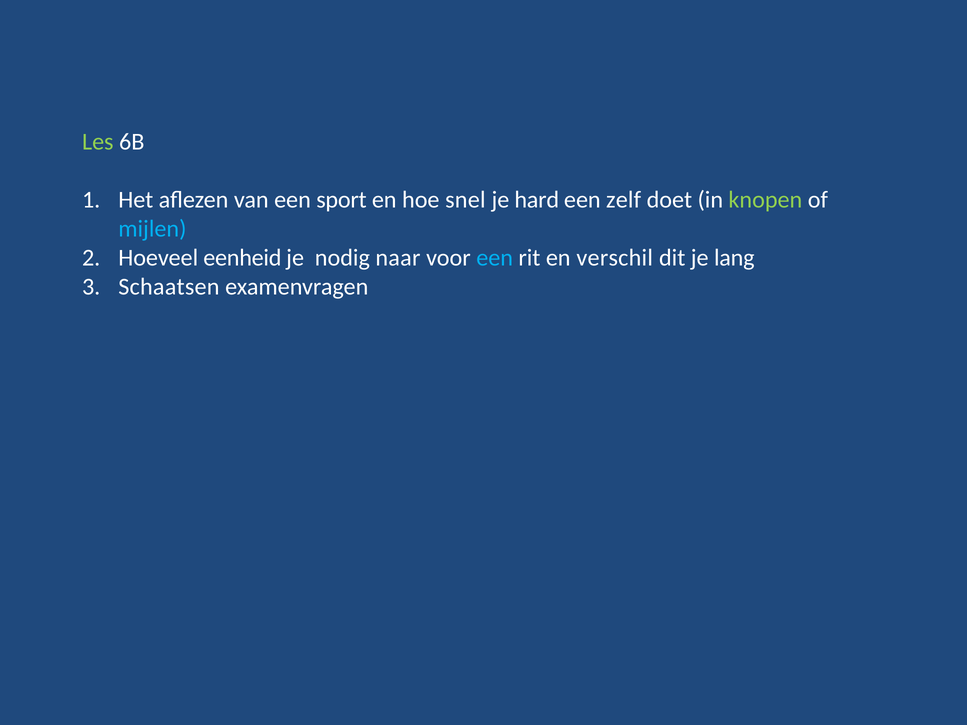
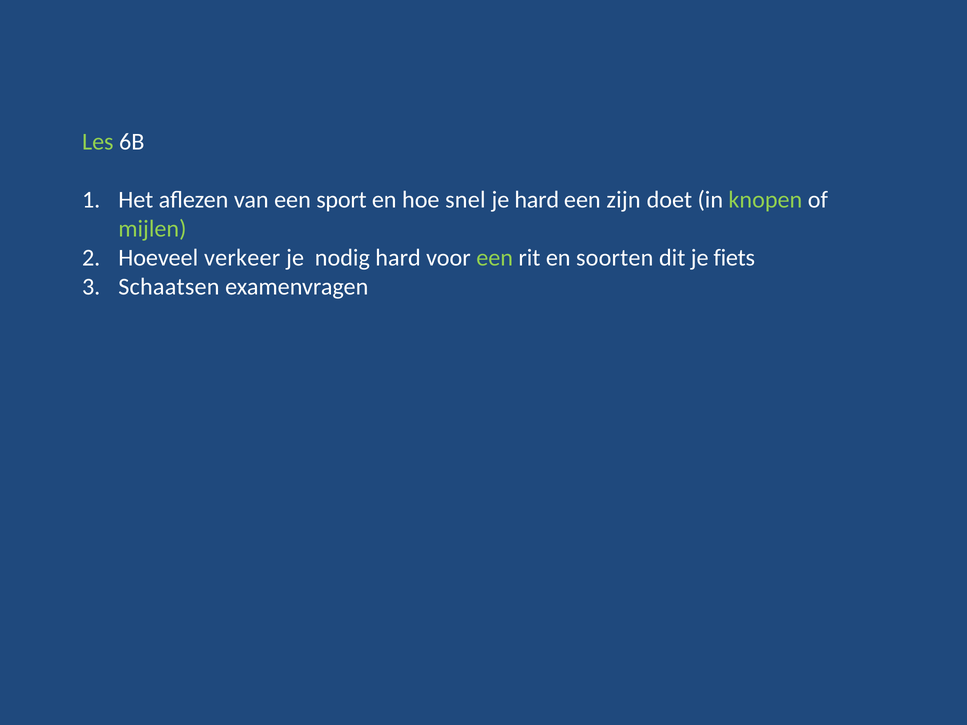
zelf: zelf -> zijn (624, 200)
mijlen colour: light blue -> light green (152, 229)
eenheid: eenheid -> verkeer (242, 258)
nodig naar: naar -> hard (398, 258)
een colour: light blue -> light green (495, 258)
verschil: verschil -> soorten (615, 258)
lang: lang -> fiets (734, 258)
